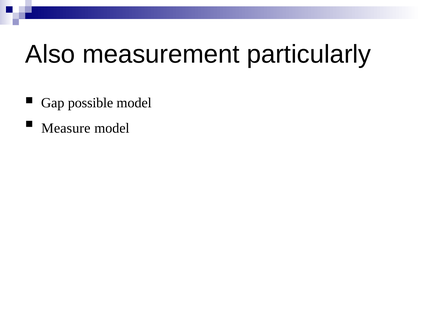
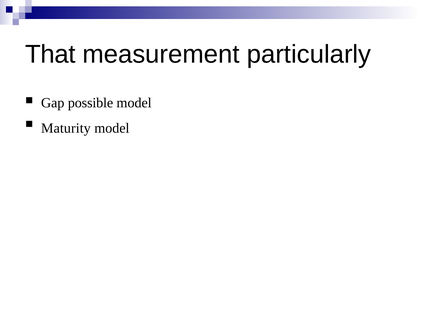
Also: Also -> That (50, 54)
Measure: Measure -> Maturity (66, 128)
